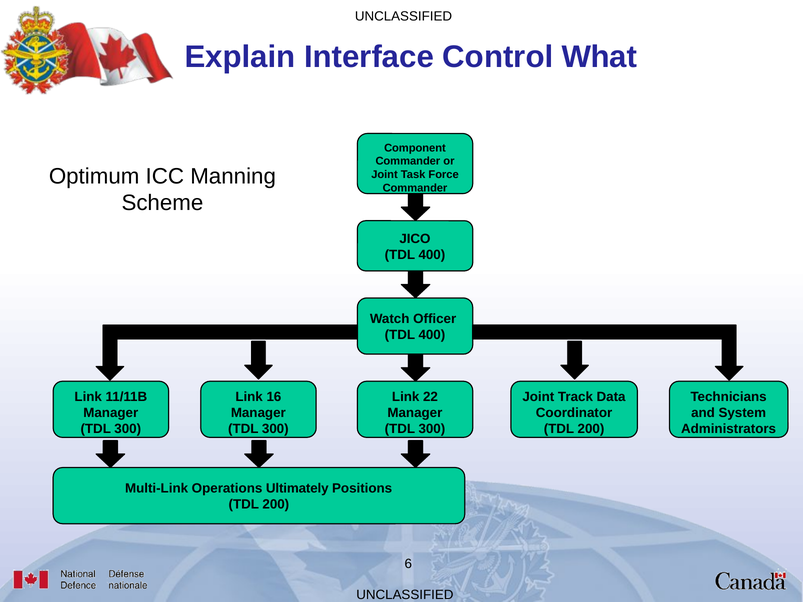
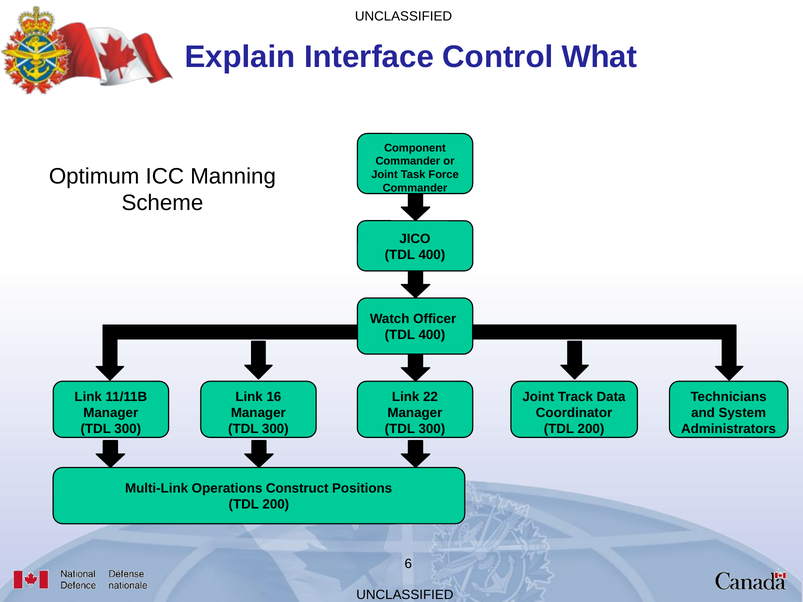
Ultimately: Ultimately -> Construct (297, 489)
